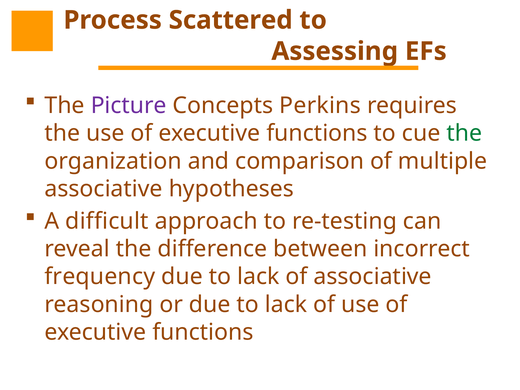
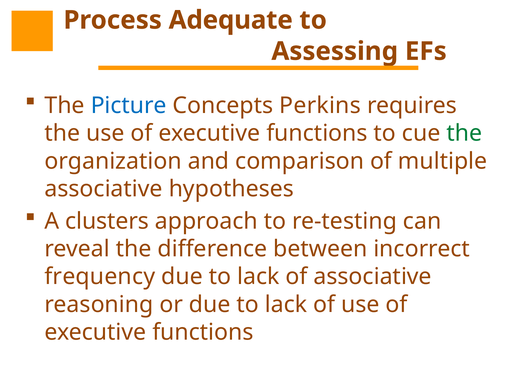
Scattered: Scattered -> Adequate (231, 20)
Picture colour: purple -> blue (129, 106)
difficult: difficult -> clusters (107, 221)
